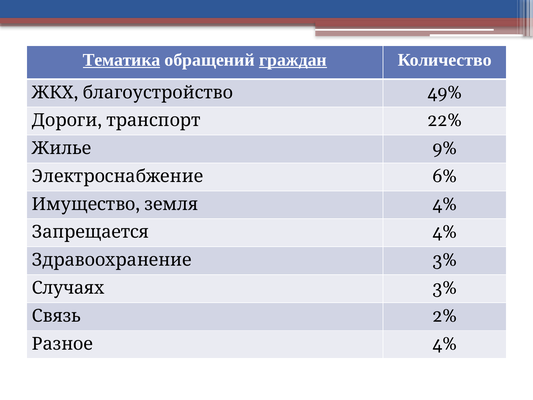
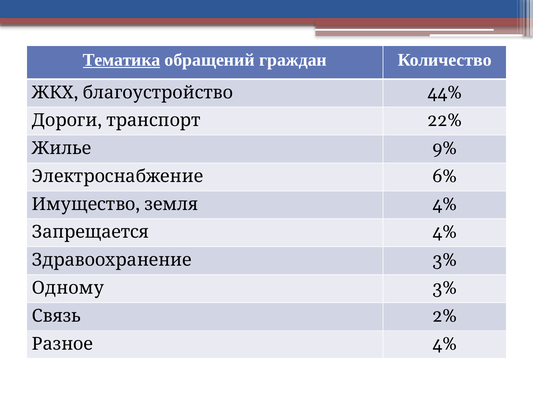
граждан underline: present -> none (293, 60)
49%: 49% -> 44% (445, 92)
Случаях: Случаях -> Одному (68, 288)
